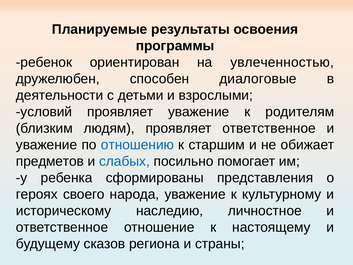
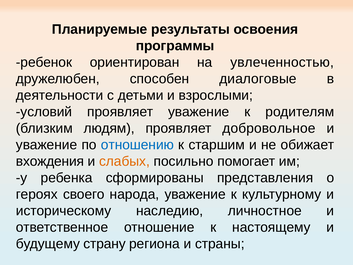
проявляет ответственное: ответственное -> добровольное (269, 128)
предметов: предметов -> вхождения (50, 161)
слабых colour: blue -> orange (124, 161)
сказов: сказов -> страну (105, 244)
